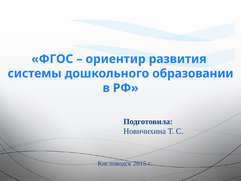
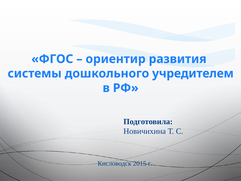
образовании: образовании -> учредителем (193, 73)
